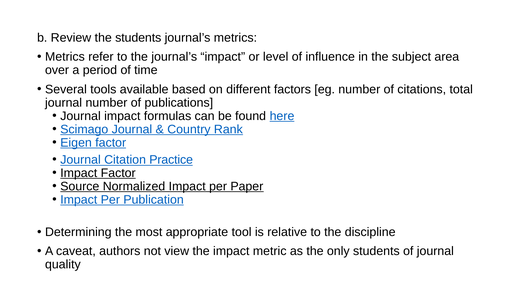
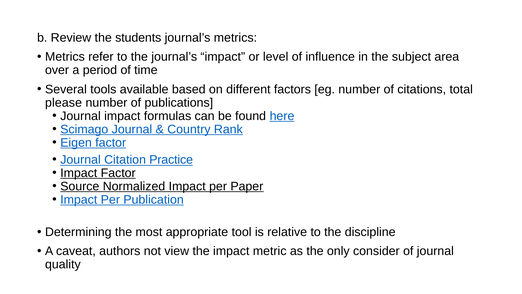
journal: journal -> please (64, 102)
only students: students -> consider (376, 251)
